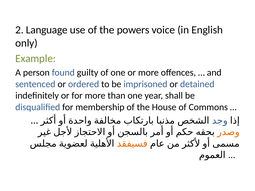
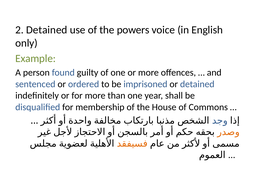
2 Language: Language -> Detained (47, 30)
